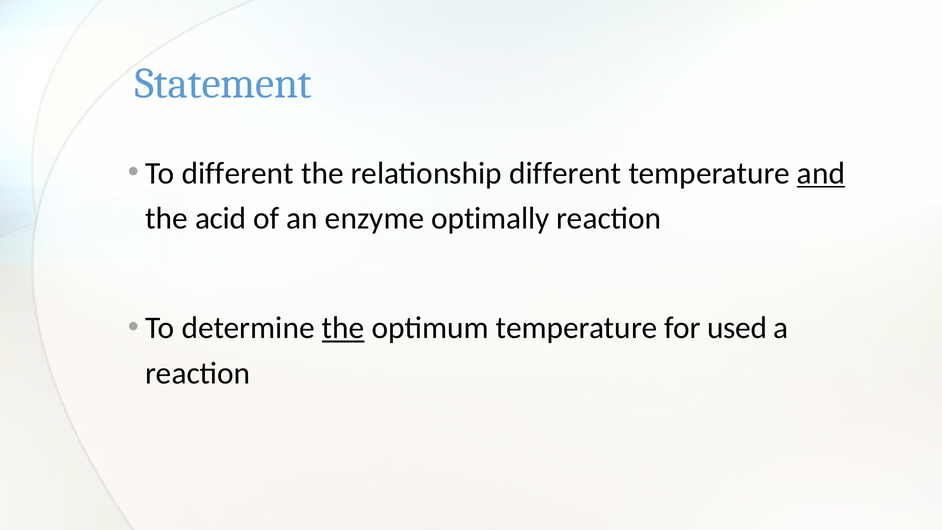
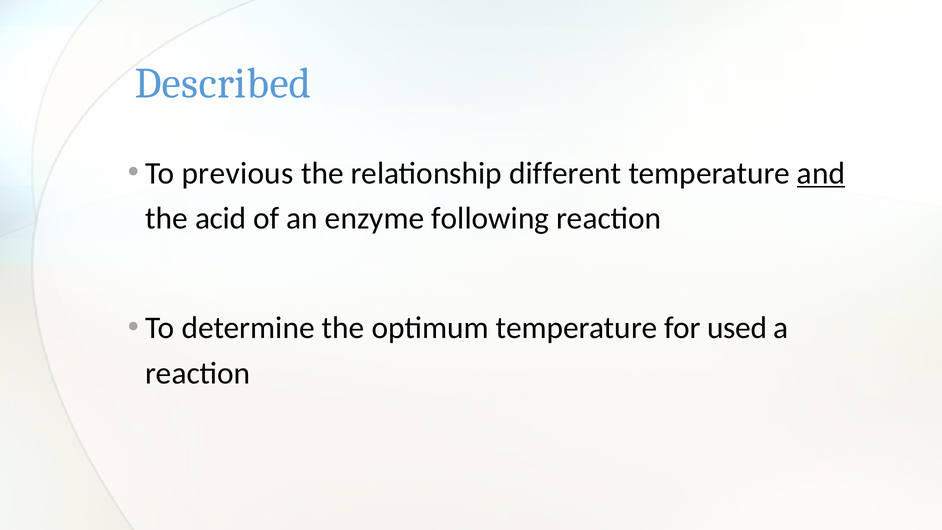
Statement: Statement -> Described (223, 84)
To different: different -> previous (238, 173)
optimally: optimally -> following (490, 218)
the underline: present -> none (343, 328)
